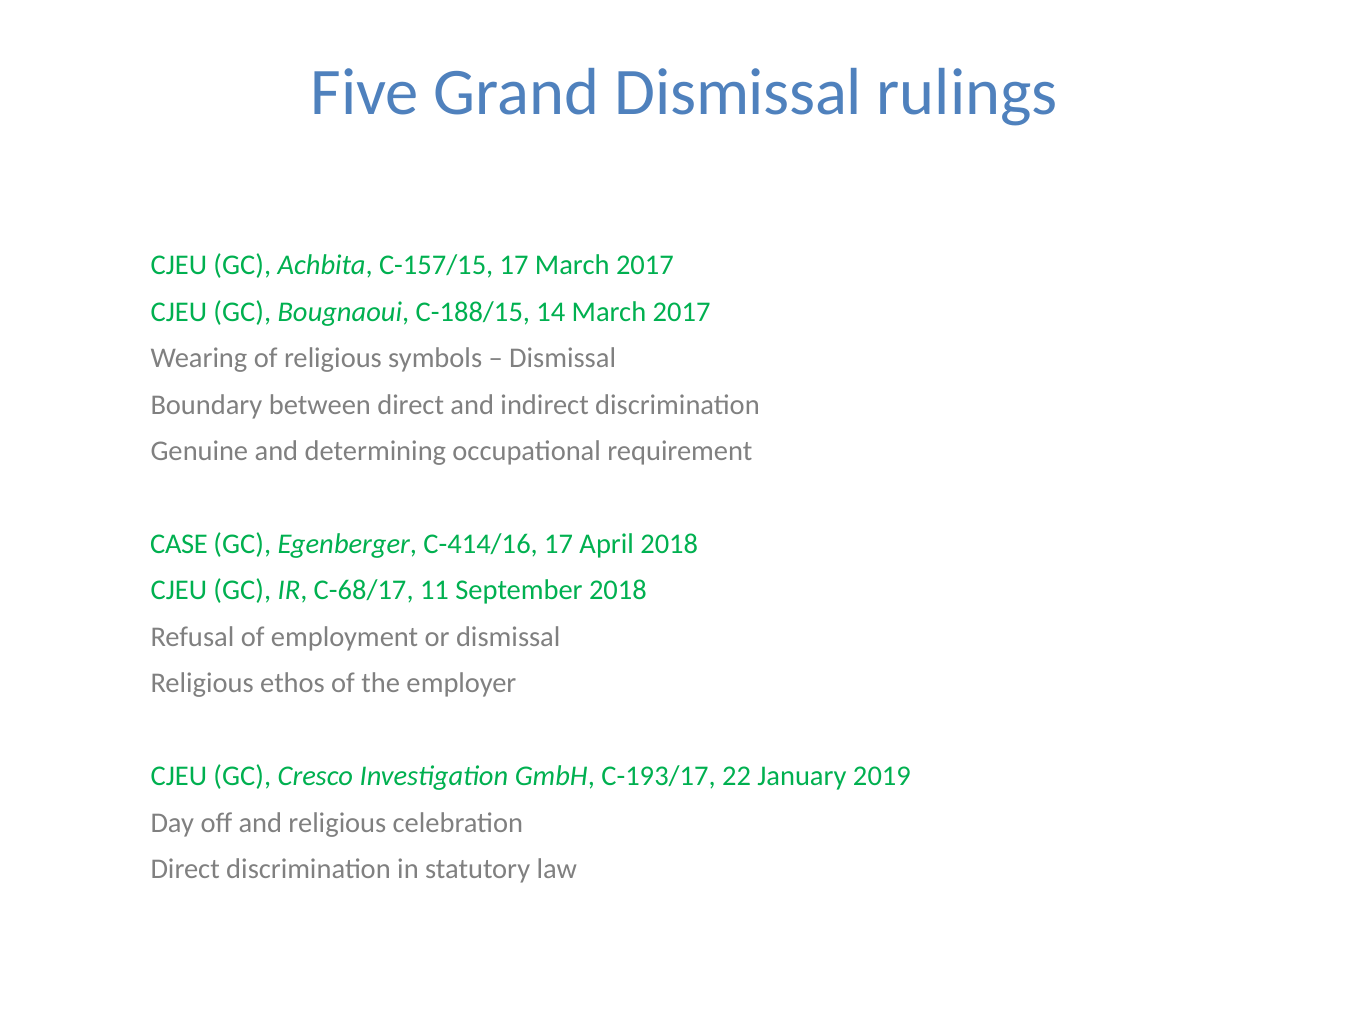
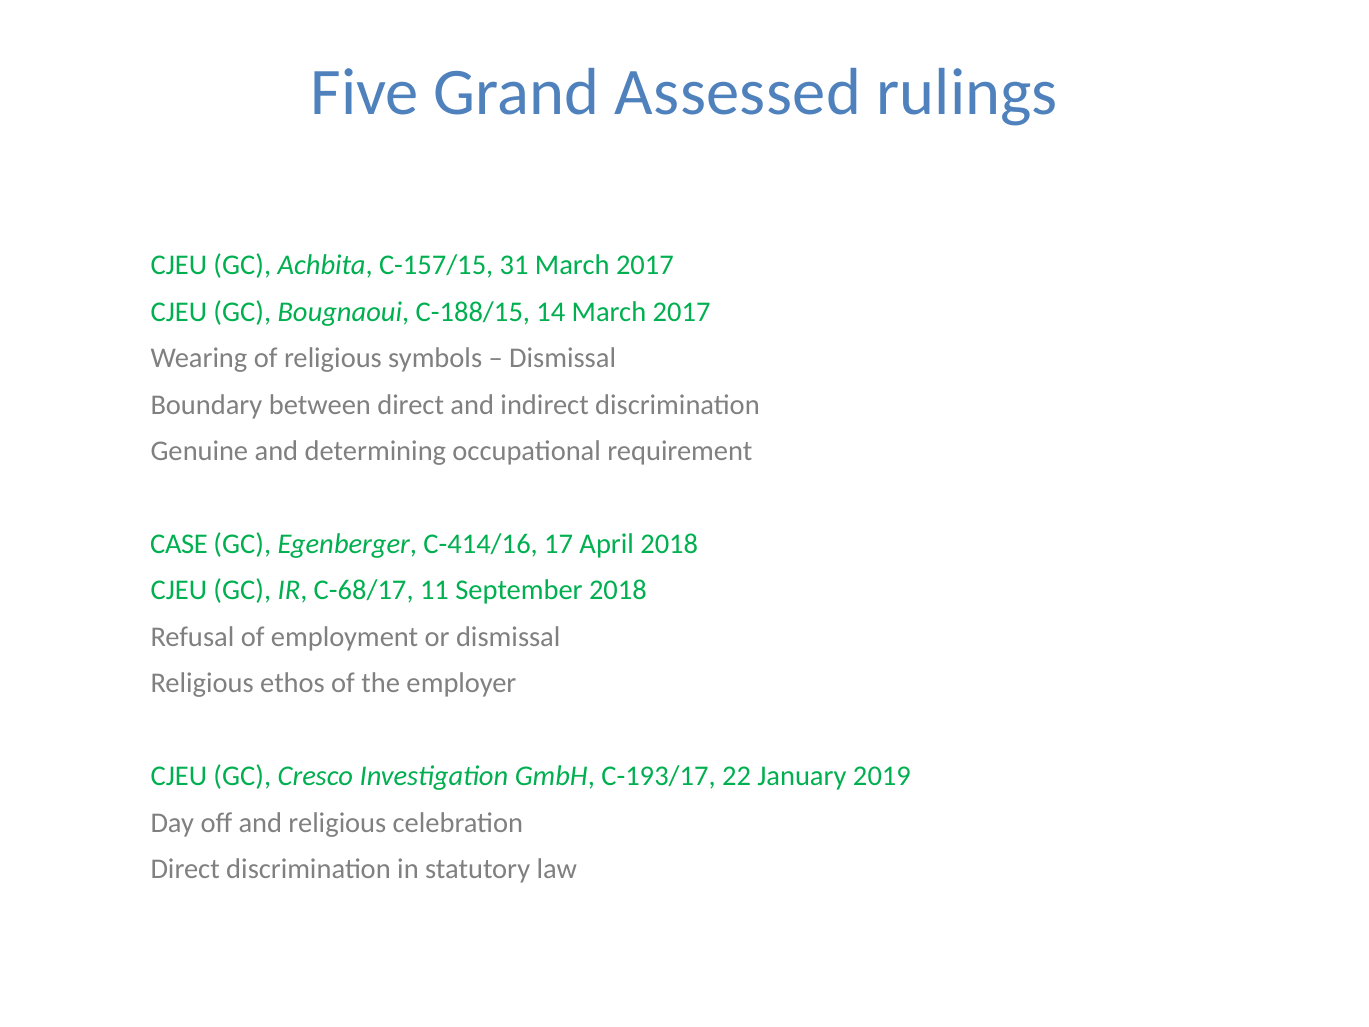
Grand Dismissal: Dismissal -> Assessed (738, 93)
C-157/15 17: 17 -> 31 (514, 266)
